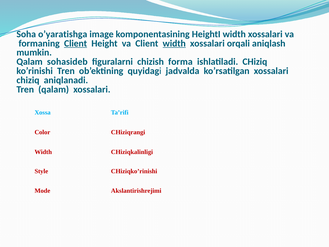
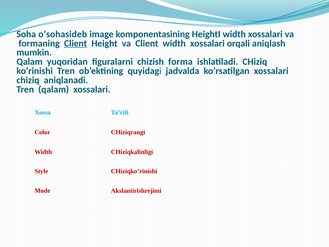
o’yaratishga: o’yaratishga -> o’sohasideb (63, 34)
width underline: present -> none (174, 43)
sohasideb: sohasideb -> yuqoridan (67, 62)
